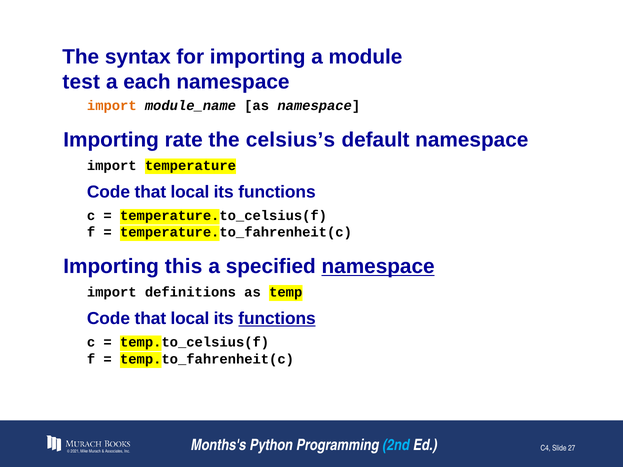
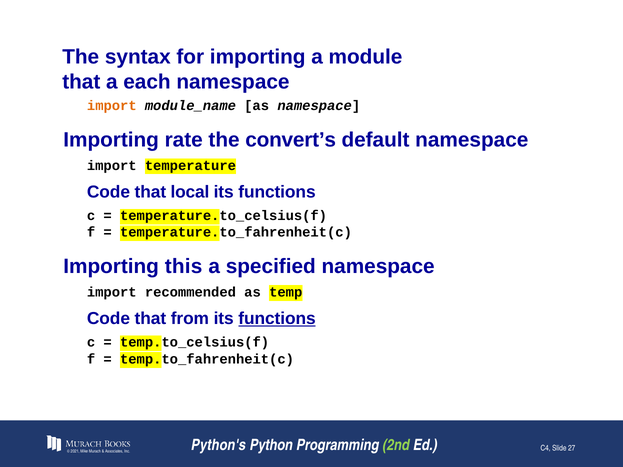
test: test -> that (81, 82)
celsius’s: celsius’s -> convert’s (291, 140)
namespace underline: present -> none (378, 267)
definitions: definitions -> recommended (190, 292)
local: local -> from (190, 319)
Months's: Months's -> Python's (218, 445)
2nd colour: light blue -> light green (396, 445)
